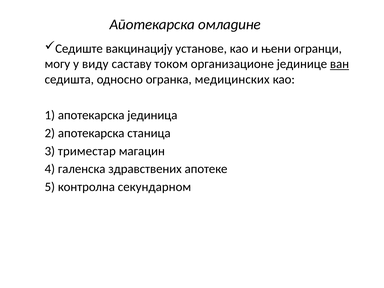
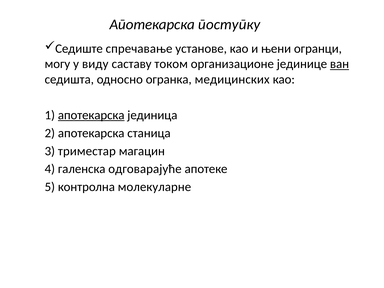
омладине: омладине -> поступку (229, 24)
вакцинацију: вакцинацију -> спречавање (139, 49)
апотекарска underline: none -> present (91, 115)
здравствених: здравствених -> одговарајуће (145, 169)
секундарном: секундарном -> молекуларне (154, 187)
